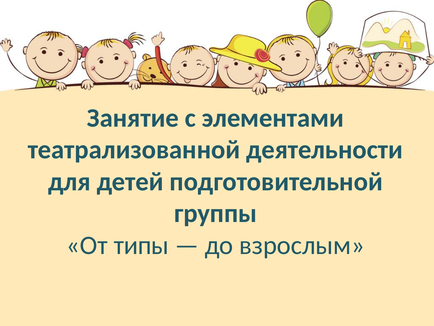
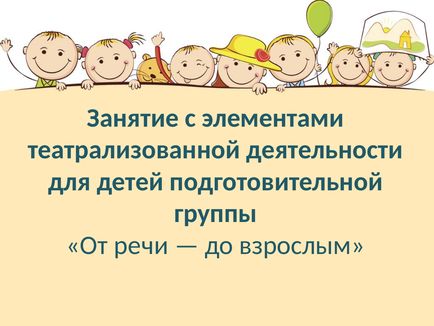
типы: типы -> речи (141, 245)
